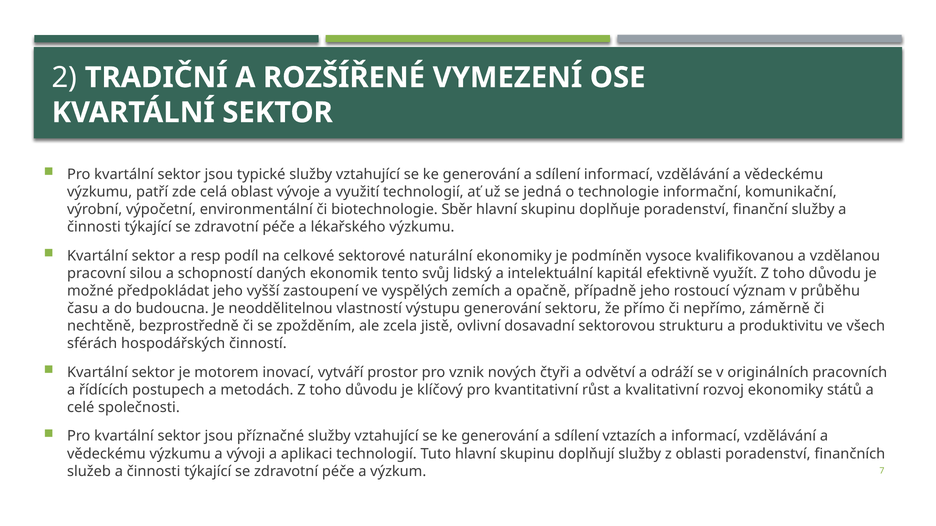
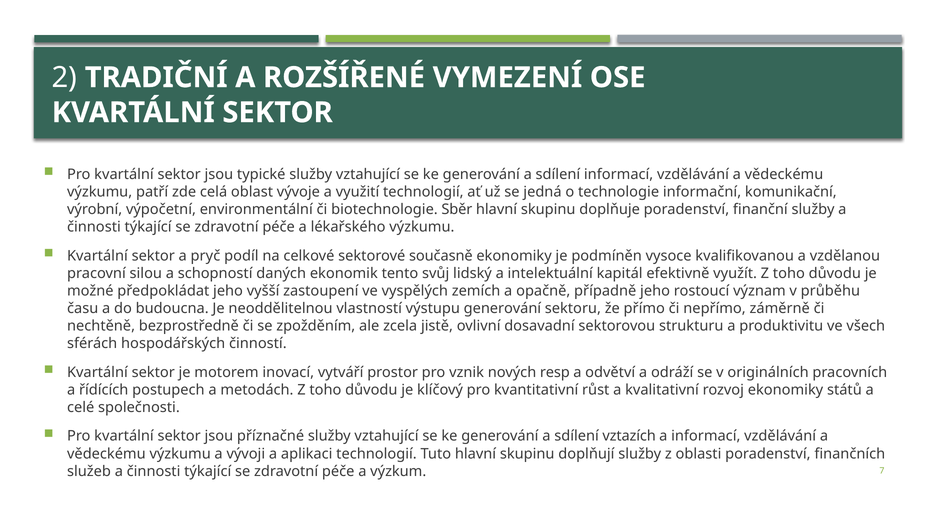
resp: resp -> pryč (205, 256)
naturální: naturální -> současně (441, 256)
čtyři: čtyři -> resp (555, 373)
